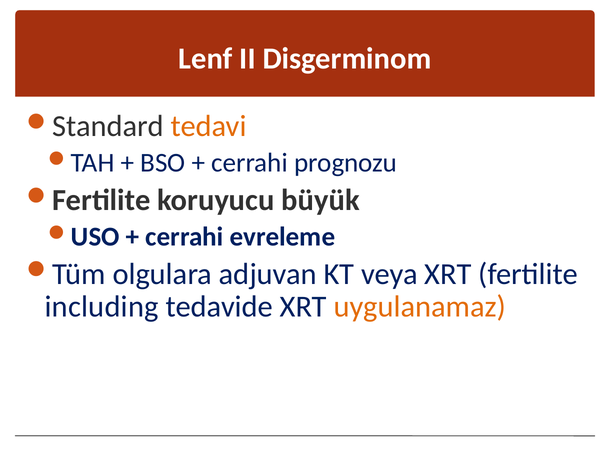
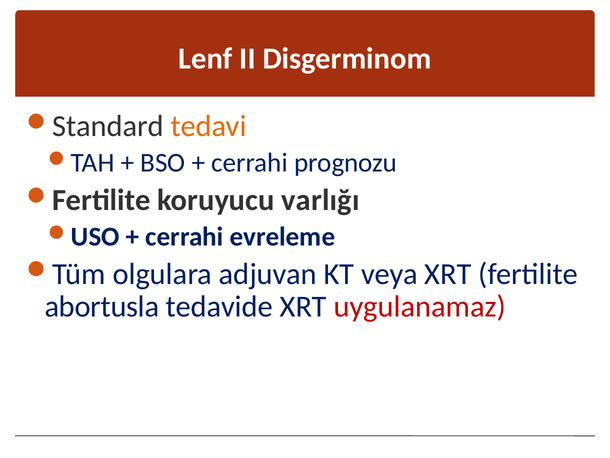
büyük: büyük -> varlığı (320, 200)
including: including -> abortusla (102, 307)
uygulanamaz colour: orange -> red (420, 307)
